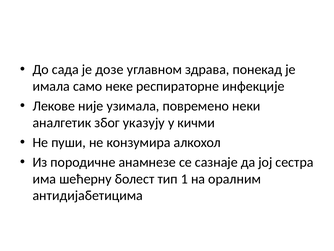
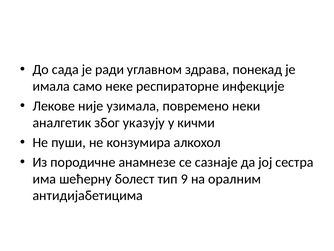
дозе: дозе -> ради (110, 69)
1: 1 -> 9 (184, 179)
